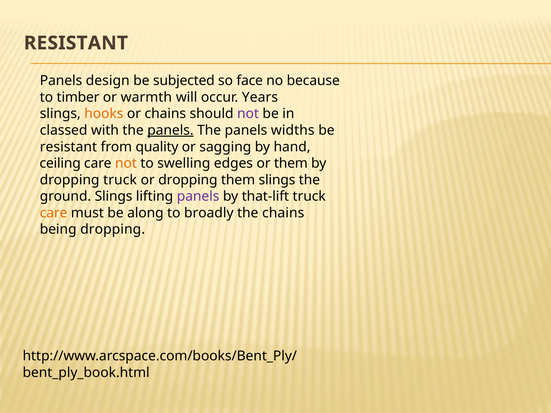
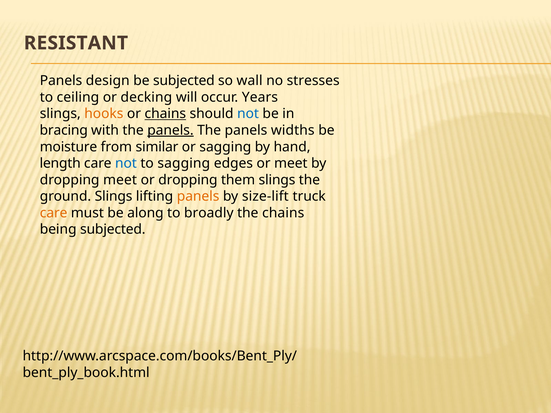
face: face -> wall (250, 81)
because: because -> stresses (313, 81)
timber: timber -> ceiling (78, 97)
warmth: warmth -> decking (146, 97)
chains underline: none -> present (165, 114)
not colour: purple -> blue (248, 114)
classed: classed -> bracing (64, 130)
resistant: resistant -> moisture (69, 147)
quality: quality -> similar (157, 147)
ceiling: ceiling -> length (60, 163)
not colour: orange -> blue (126, 163)
to swelling: swelling -> sagging (184, 163)
or them: them -> meet (291, 163)
dropping truck: truck -> meet (120, 180)
panels colour: purple -> orange (198, 197)
that-lift: that-lift -> size-lift (265, 197)
being dropping: dropping -> subjected (113, 230)
